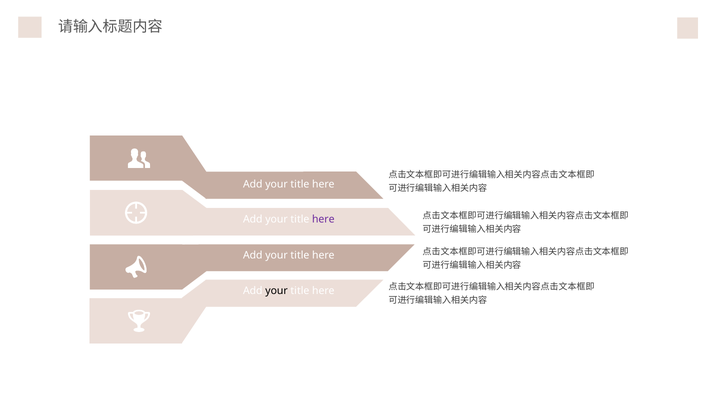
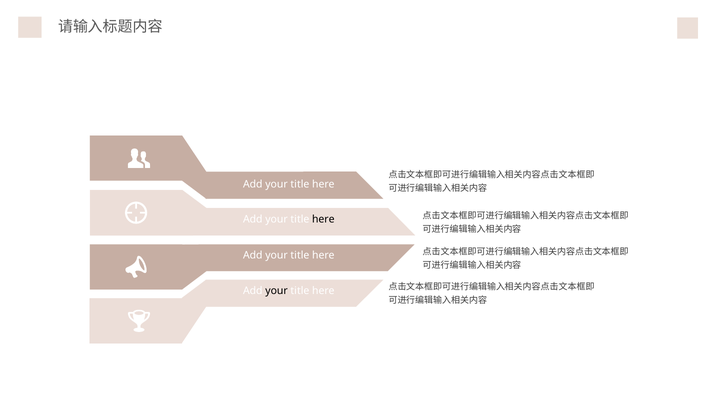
here colour: purple -> black (323, 219)
